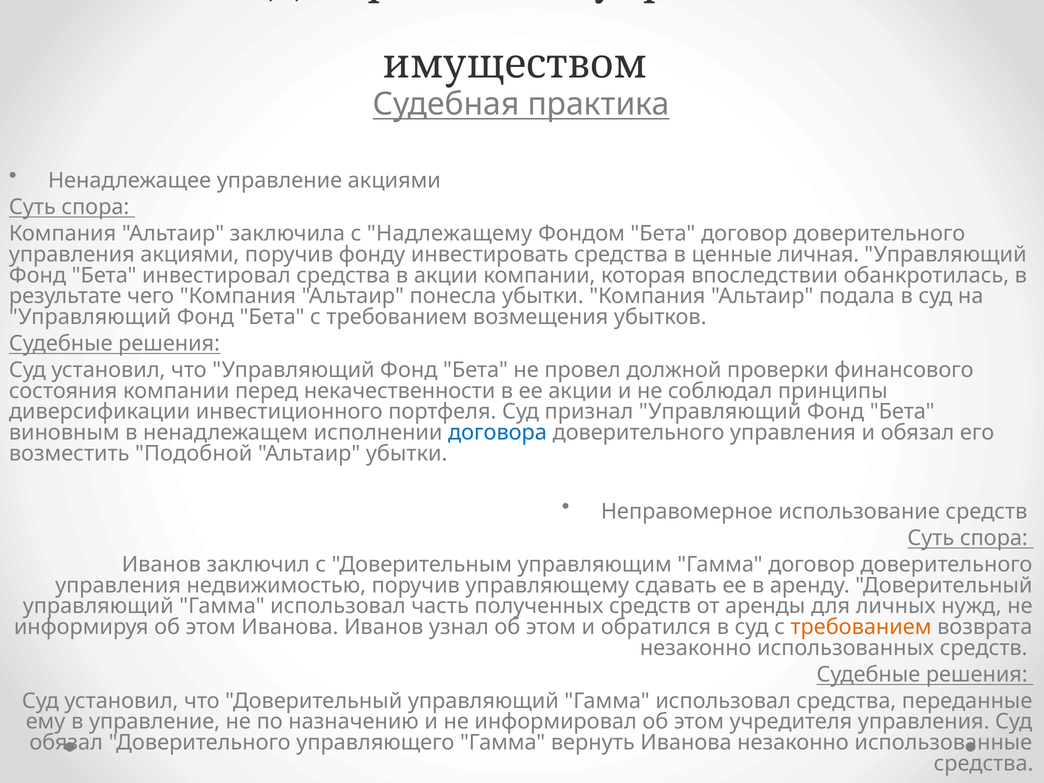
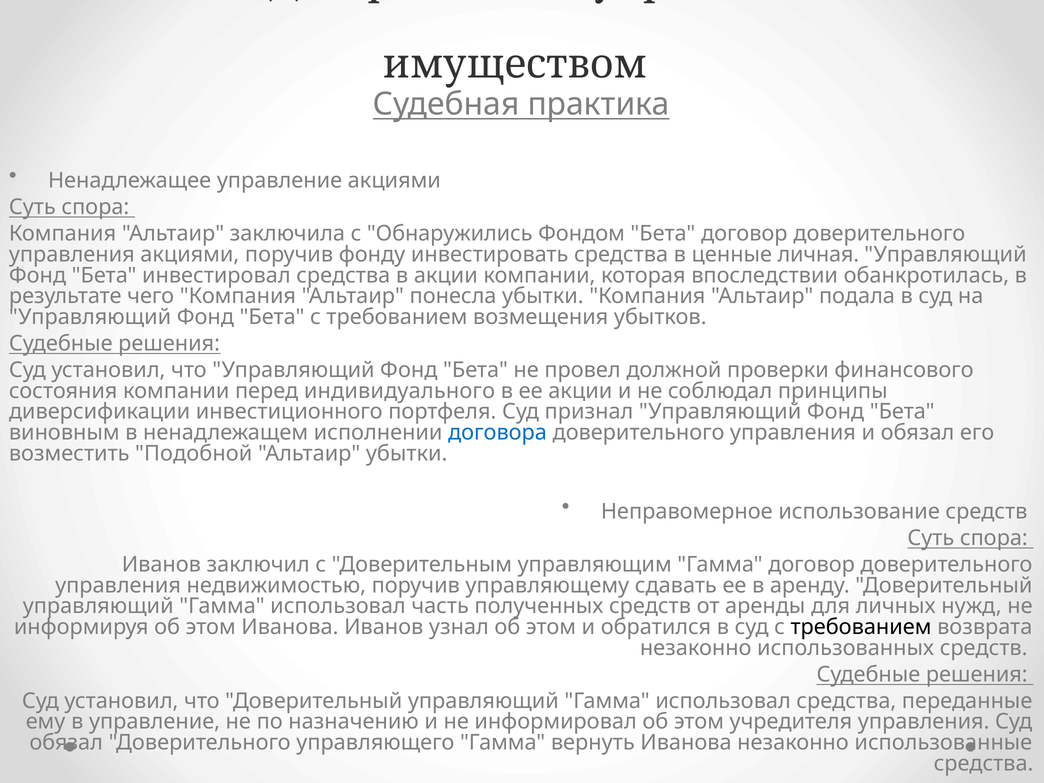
Надлежащему: Надлежащему -> Обнаружились (450, 234)
некачественности: некачественности -> индивидуального (399, 391)
требованием colour: orange -> black (861, 627)
